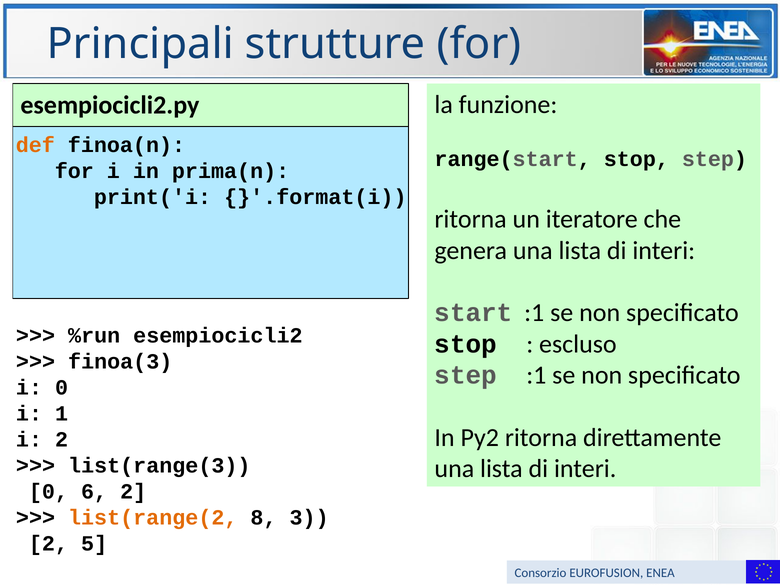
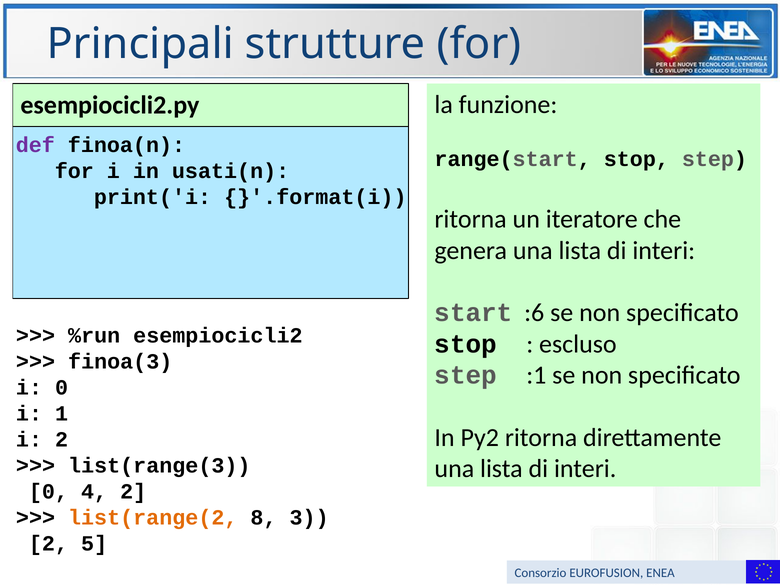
def colour: orange -> purple (35, 145)
prima(n: prima(n -> usati(n (231, 171)
start :1: :1 -> :6 (534, 313)
6: 6 -> 4 (94, 491)
